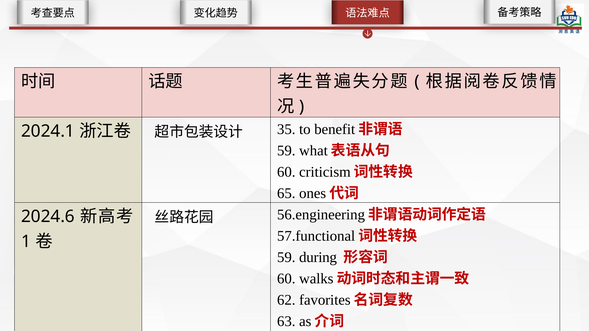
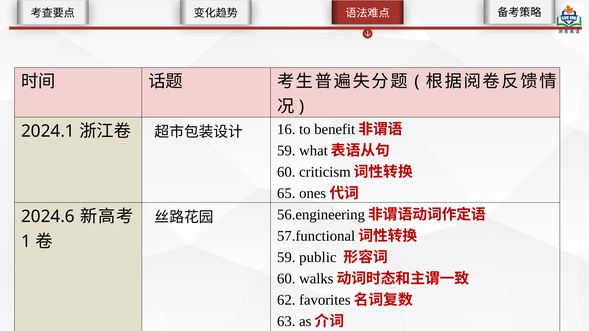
35: 35 -> 16 (286, 129)
during: during -> public (318, 258)
